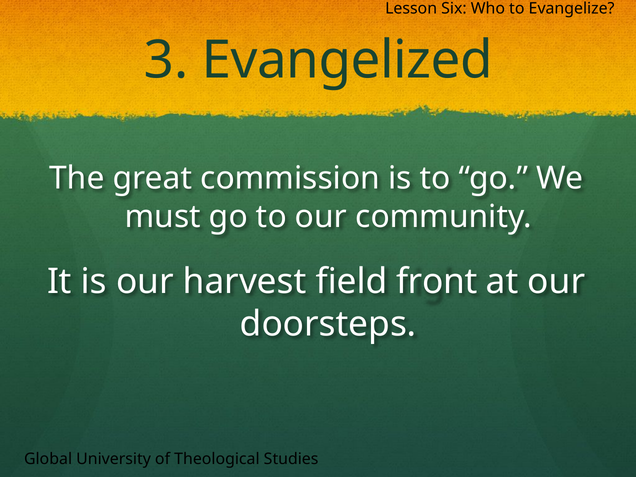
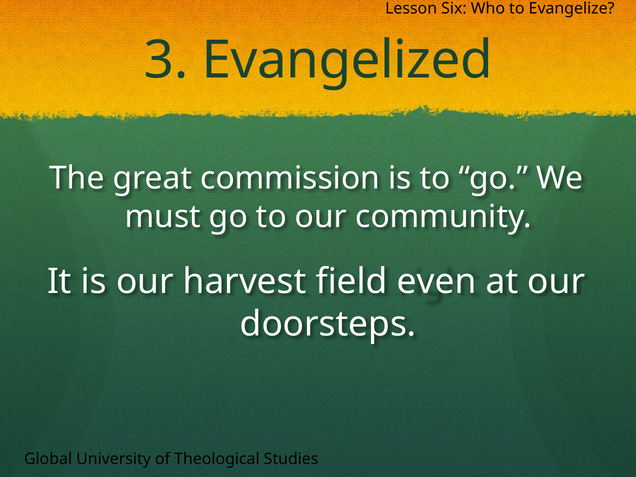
front: front -> even (437, 281)
